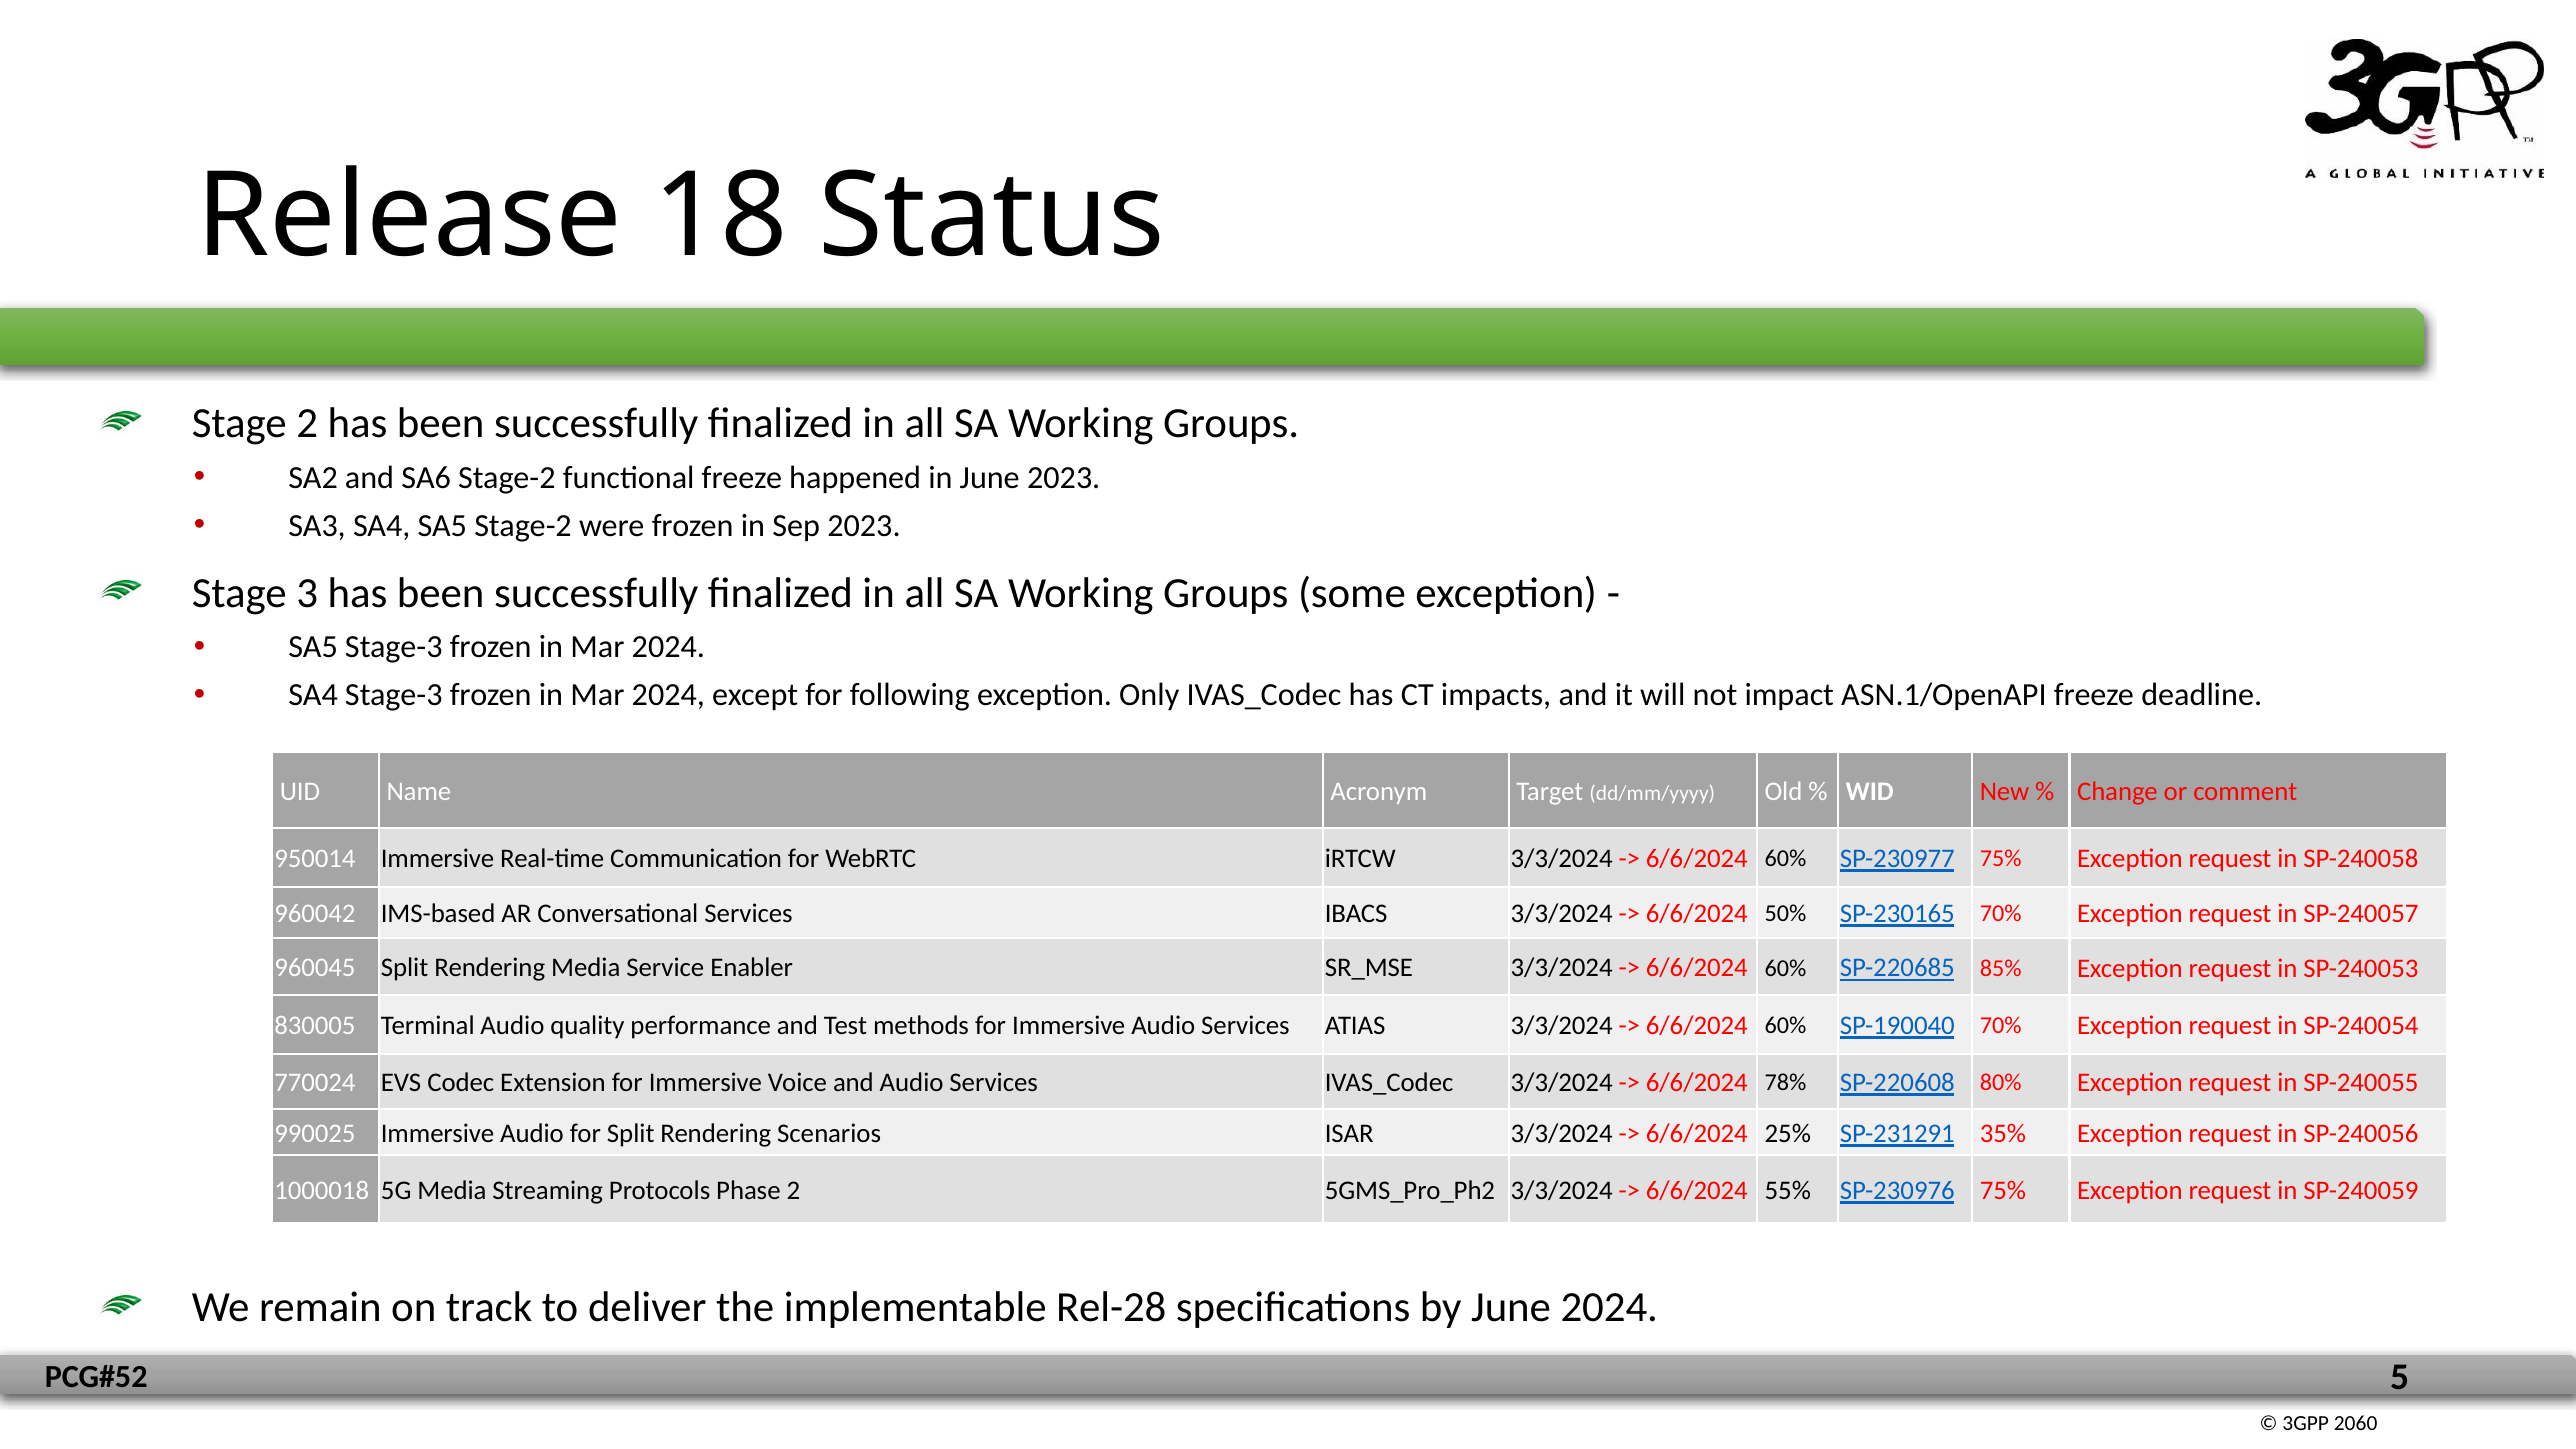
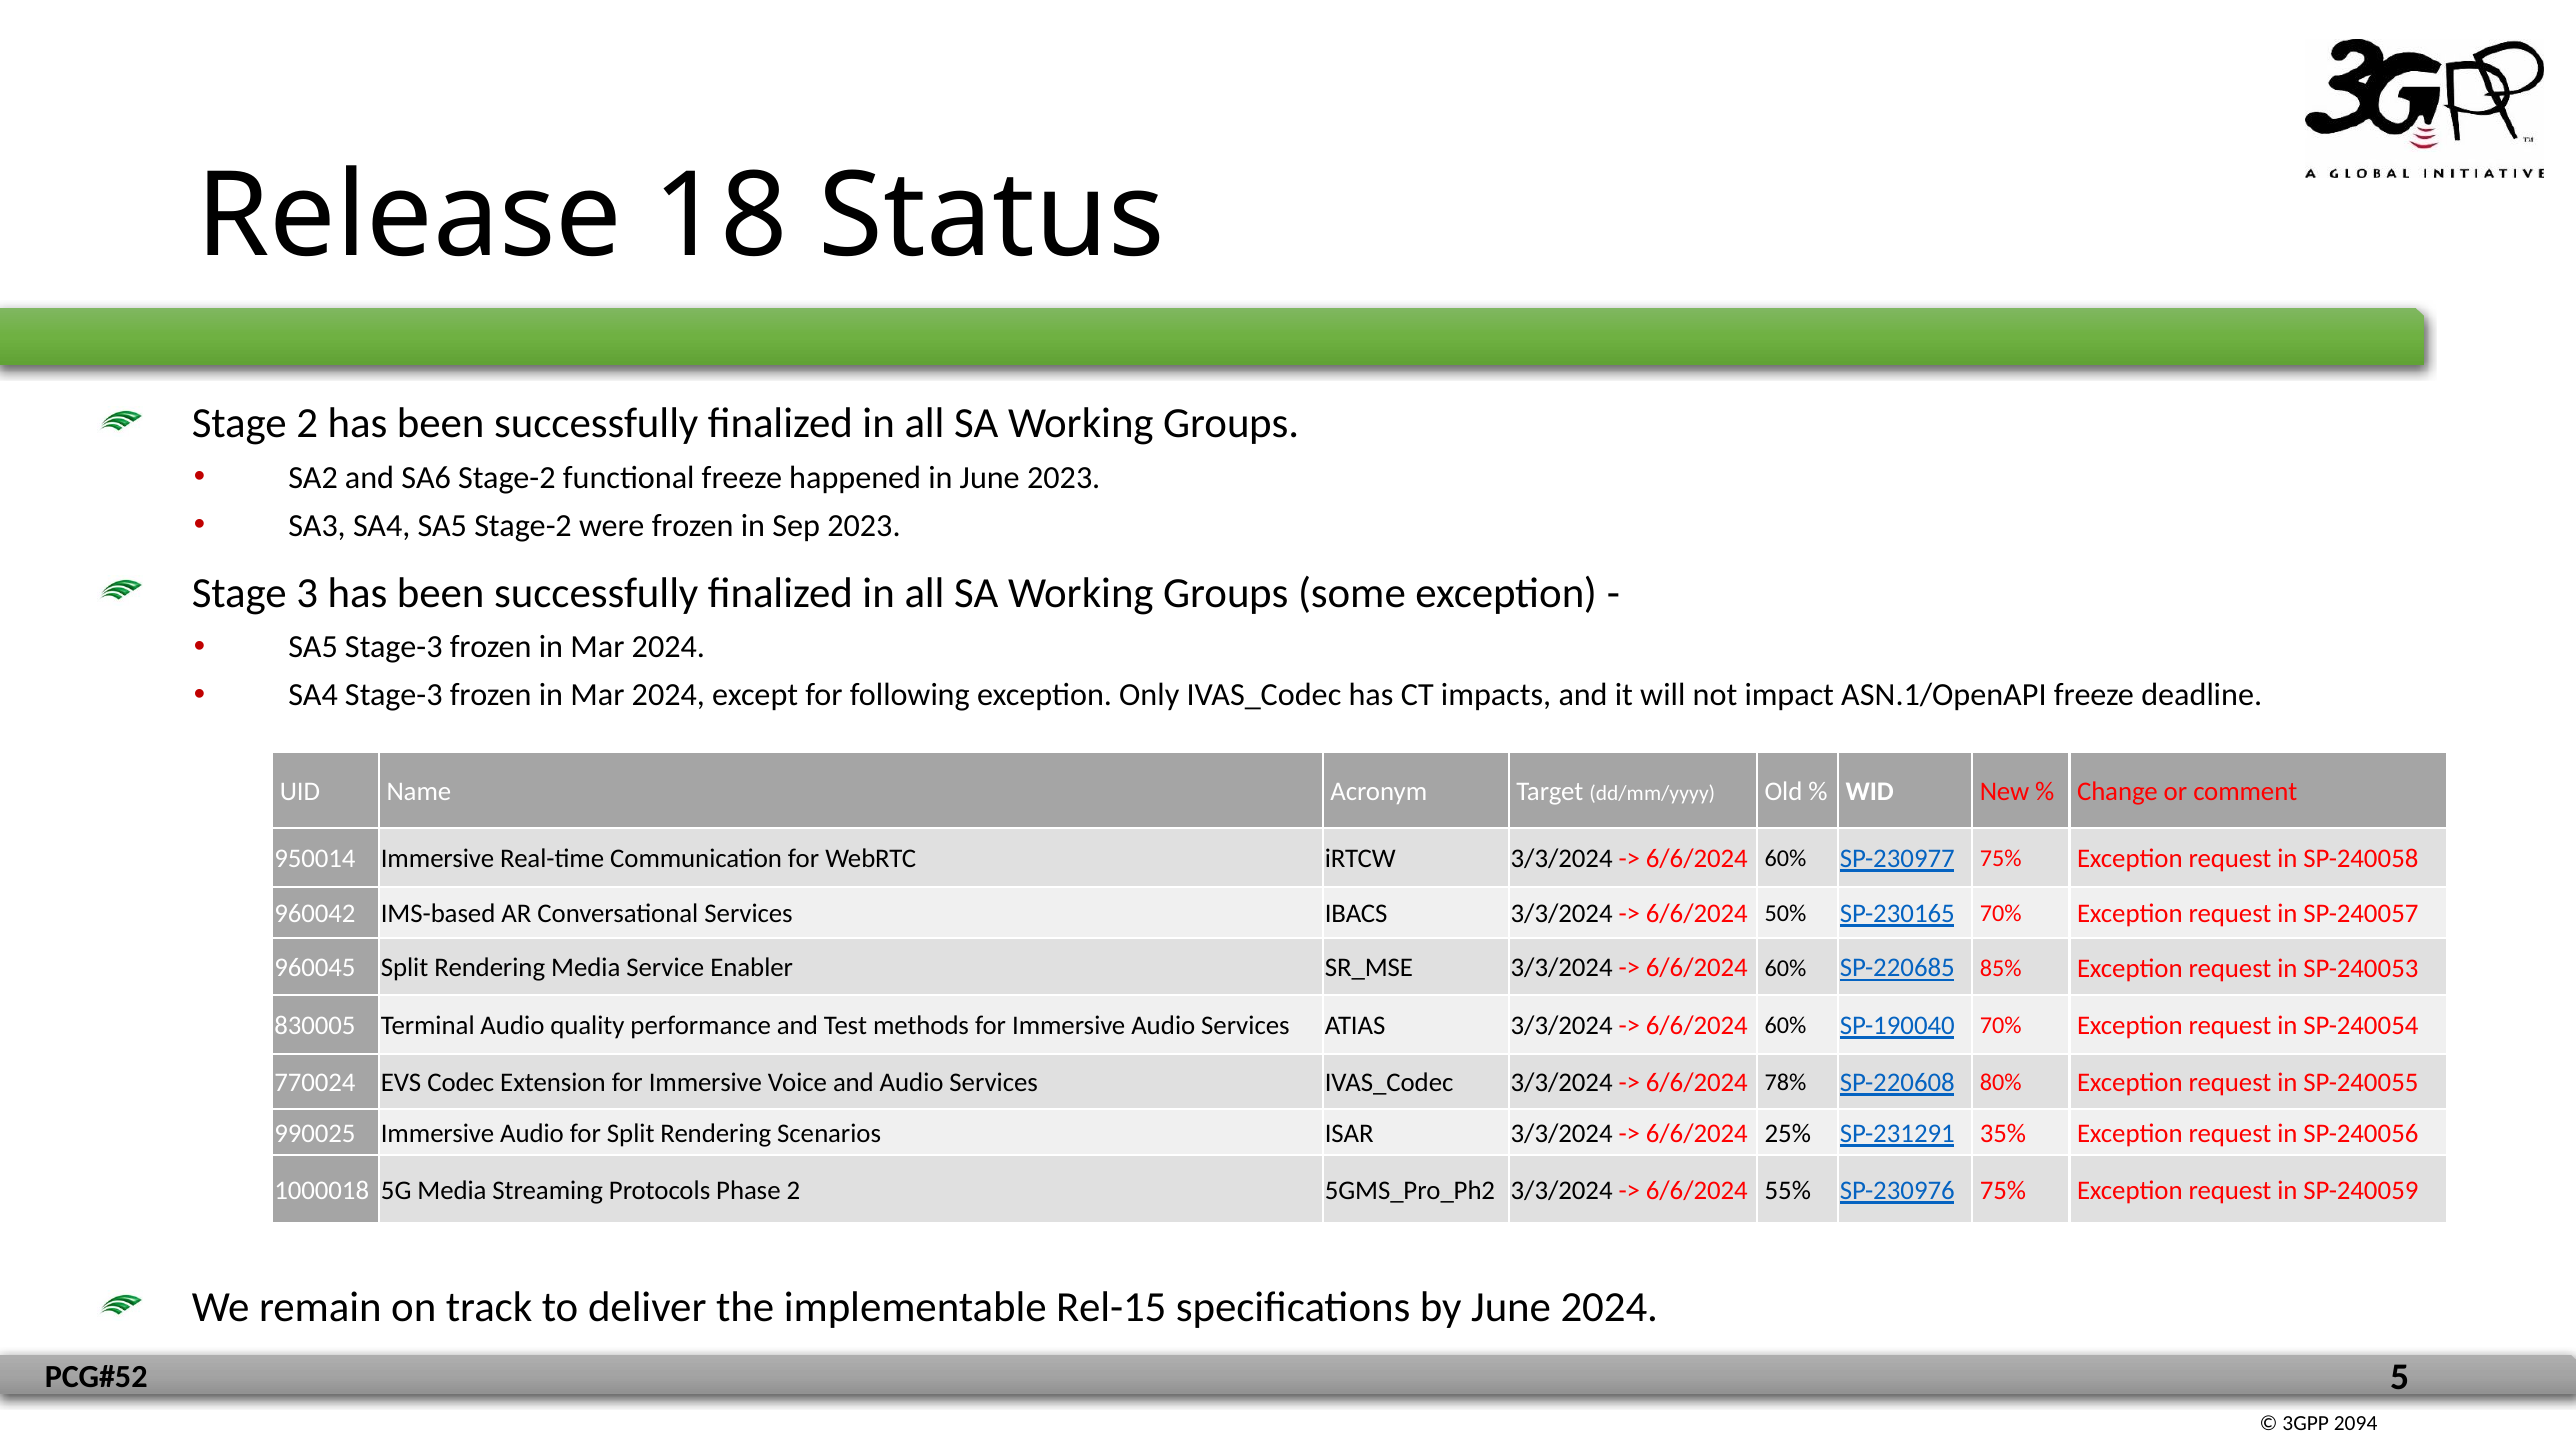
Rel-28: Rel-28 -> Rel-15 (1111, 1308)
2060: 2060 -> 2094 (2356, 1423)
